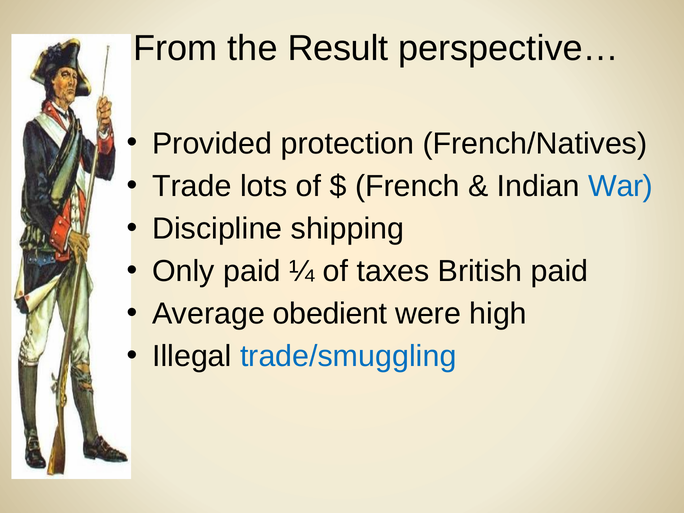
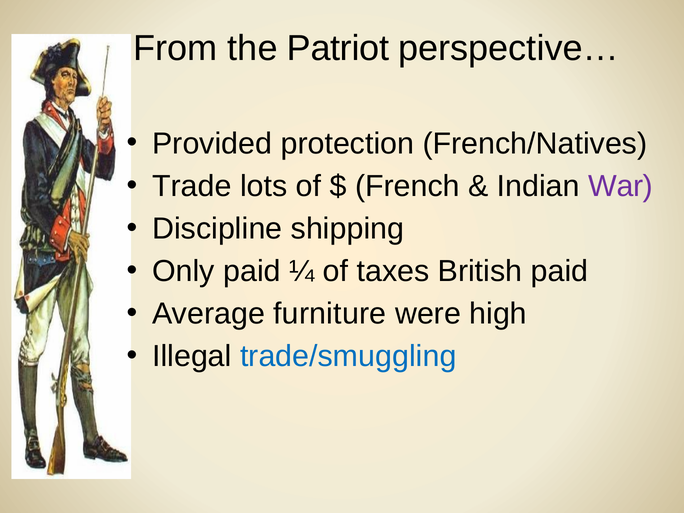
Result: Result -> Patriot (338, 48)
War colour: blue -> purple (621, 186)
obedient: obedient -> furniture (330, 314)
